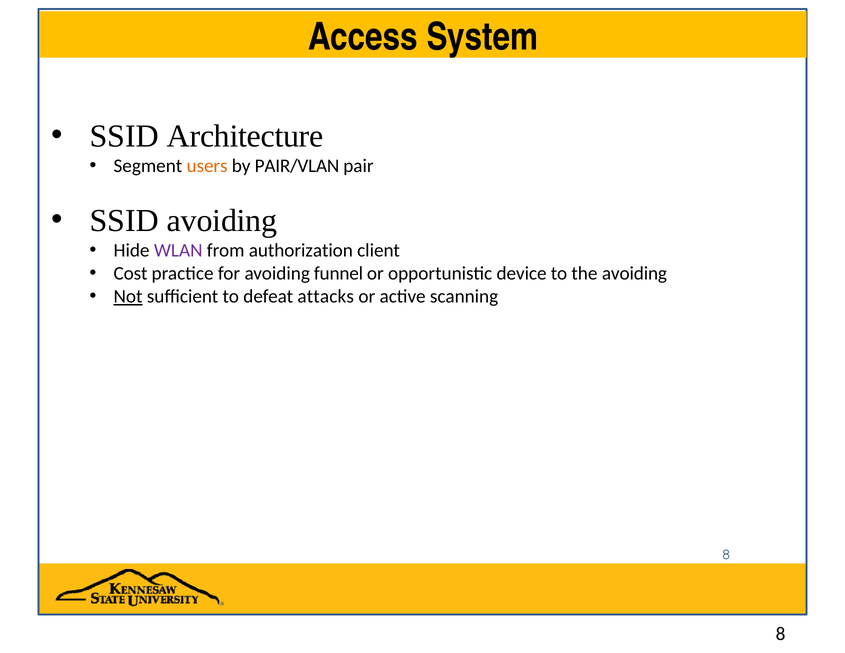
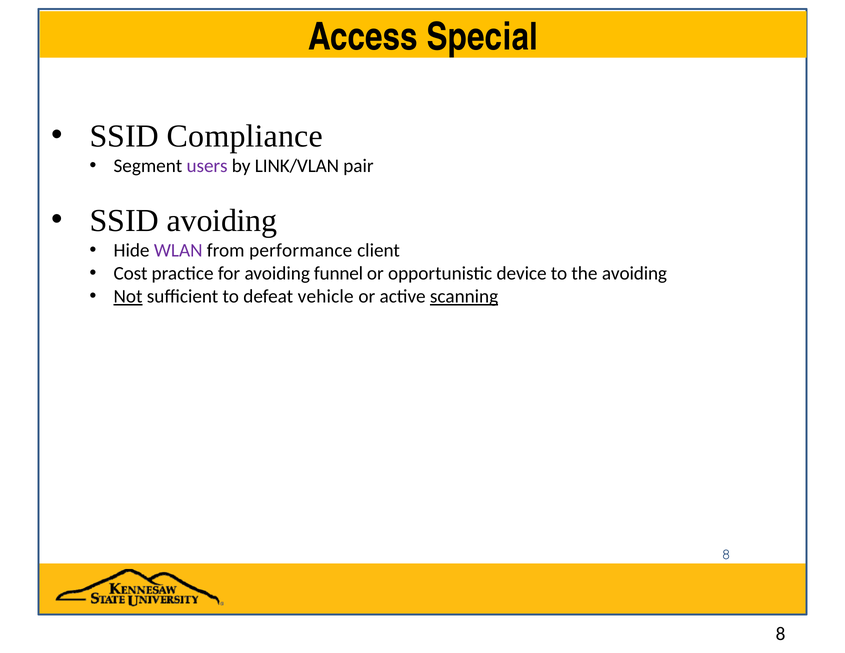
System: System -> Special (482, 37)
Architecture: Architecture -> Compliance (245, 136)
users colour: orange -> purple (207, 166)
PAIR/VLAN: PAIR/VLAN -> LINK/VLAN (297, 166)
authorization: authorization -> performance (301, 250)
attacks: attacks -> vehicle (326, 296)
scanning underline: none -> present (464, 296)
